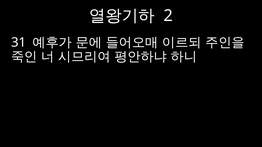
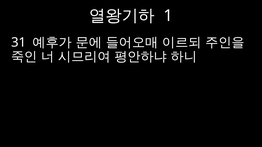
2: 2 -> 1 (168, 16)
